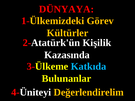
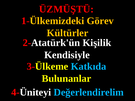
DÜNYAYA: DÜNYAYA -> ÜZMÜŞTÜ (66, 9)
Kazasında: Kazasında -> Kendisiyle (67, 55)
Değerlendirelim colour: yellow -> light blue (89, 93)
